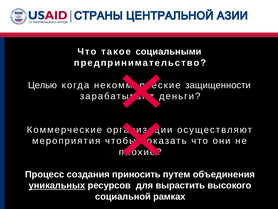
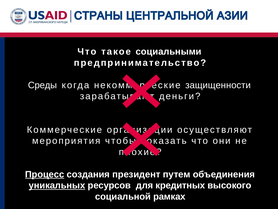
Целью: Целью -> Среды (42, 85)
Процесс underline: none -> present (45, 174)
приносить: приносить -> президент (136, 174)
вырастить: вырастить -> кредитных (180, 185)
